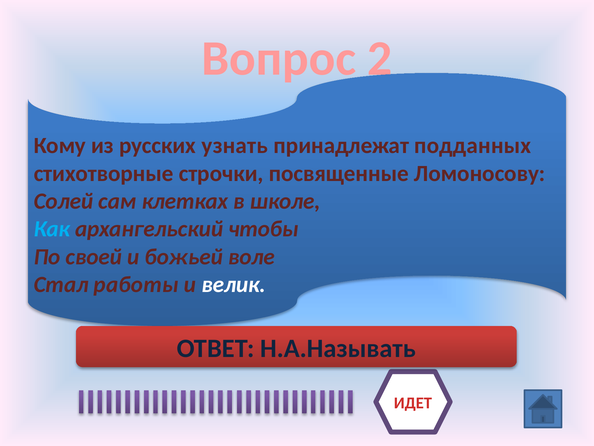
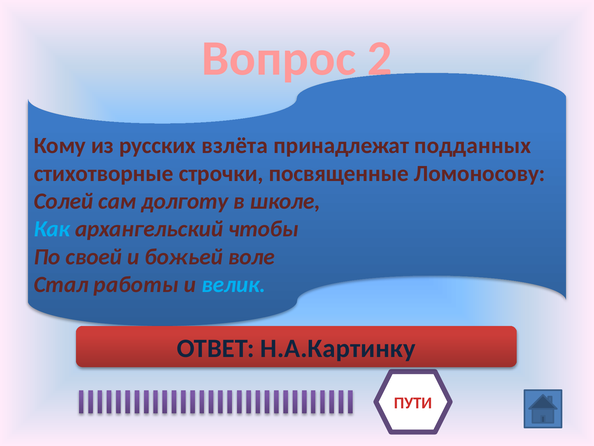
узнать: узнать -> взлёта (235, 145)
клетках: клетках -> долготу (185, 201)
велик colour: white -> light blue (234, 284)
Н.А.Называть: Н.А.Называть -> Н.А.Картинку (338, 348)
ИДЕТ: ИДЕТ -> ПУТИ (413, 403)
